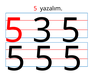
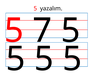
3: 3 -> 7 (42, 30)
